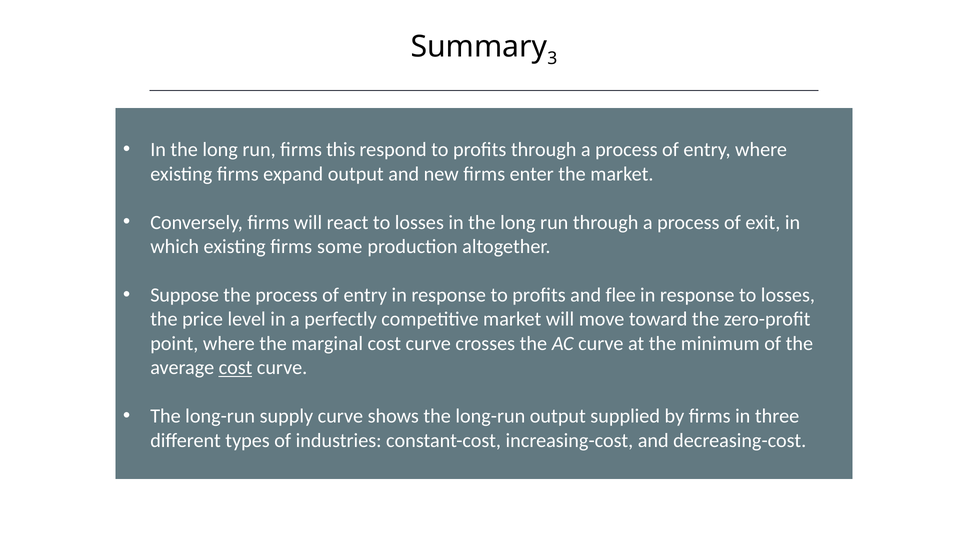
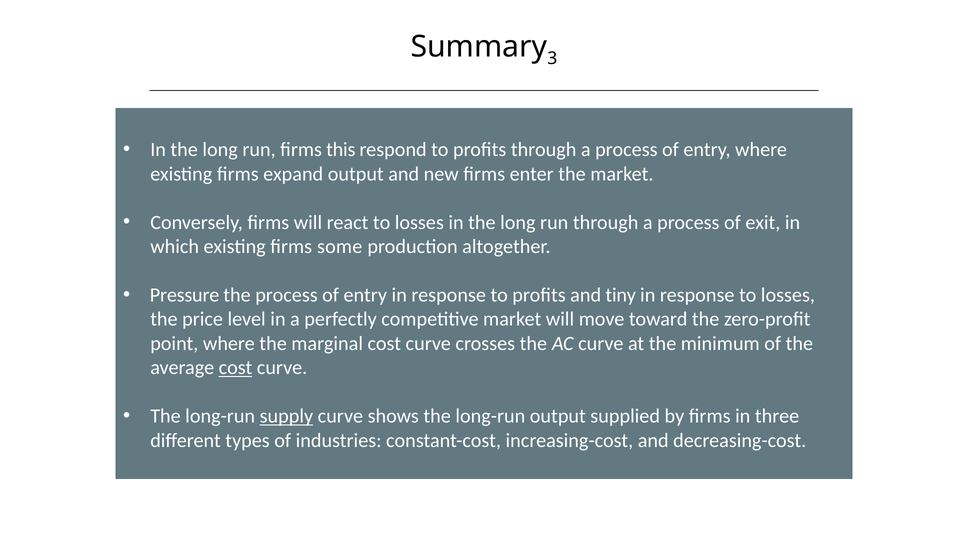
Suppose: Suppose -> Pressure (185, 295)
flee: flee -> tiny (621, 295)
supply underline: none -> present (286, 416)
